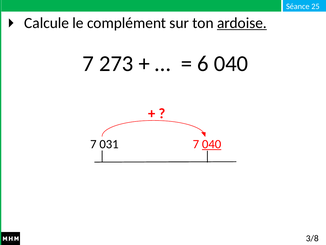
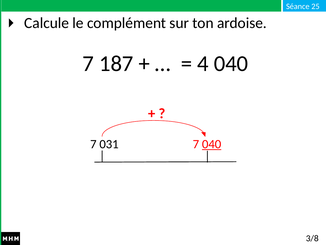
ardoise underline: present -> none (242, 23)
273: 273 -> 187 (116, 64)
6: 6 -> 4 (203, 64)
